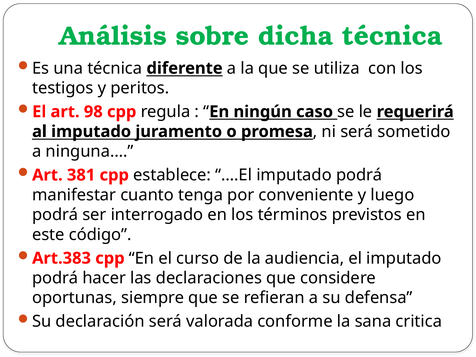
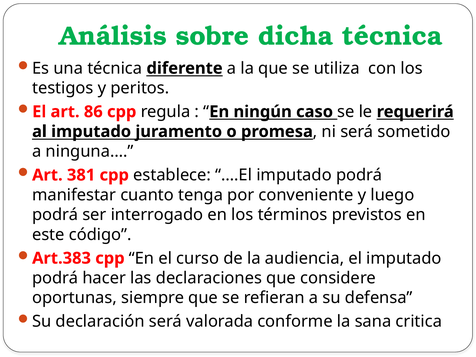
98: 98 -> 86 (93, 112)
